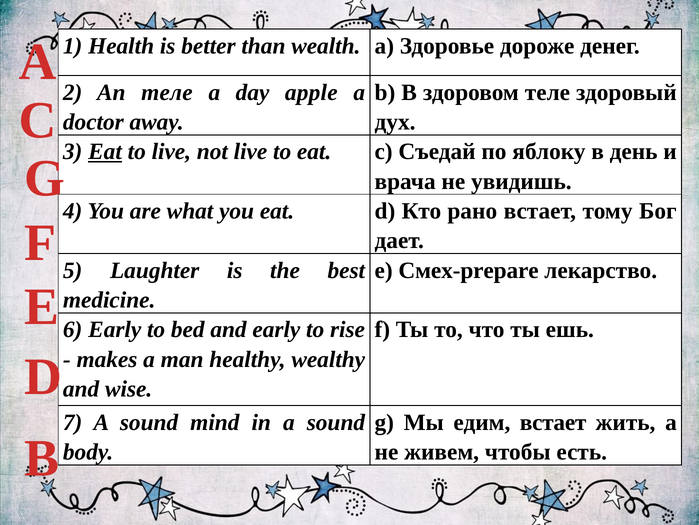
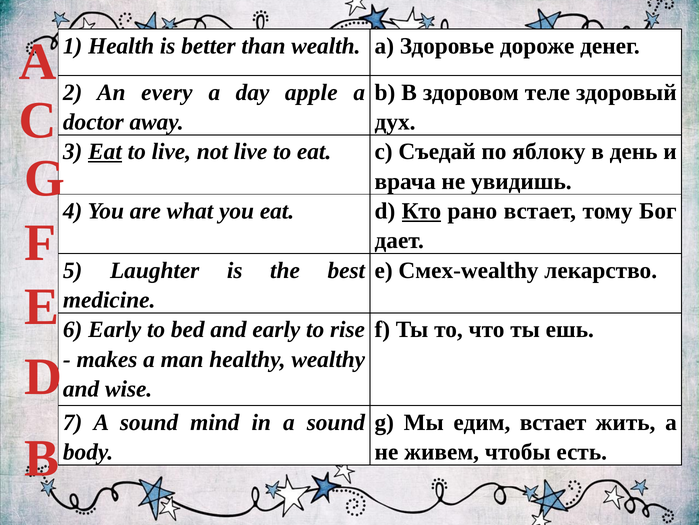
An теле: теле -> every (167, 92)
Кто underline: none -> present (421, 211)
Смех-prepare: Смех-prepare -> Смех-wealthy (469, 270)
